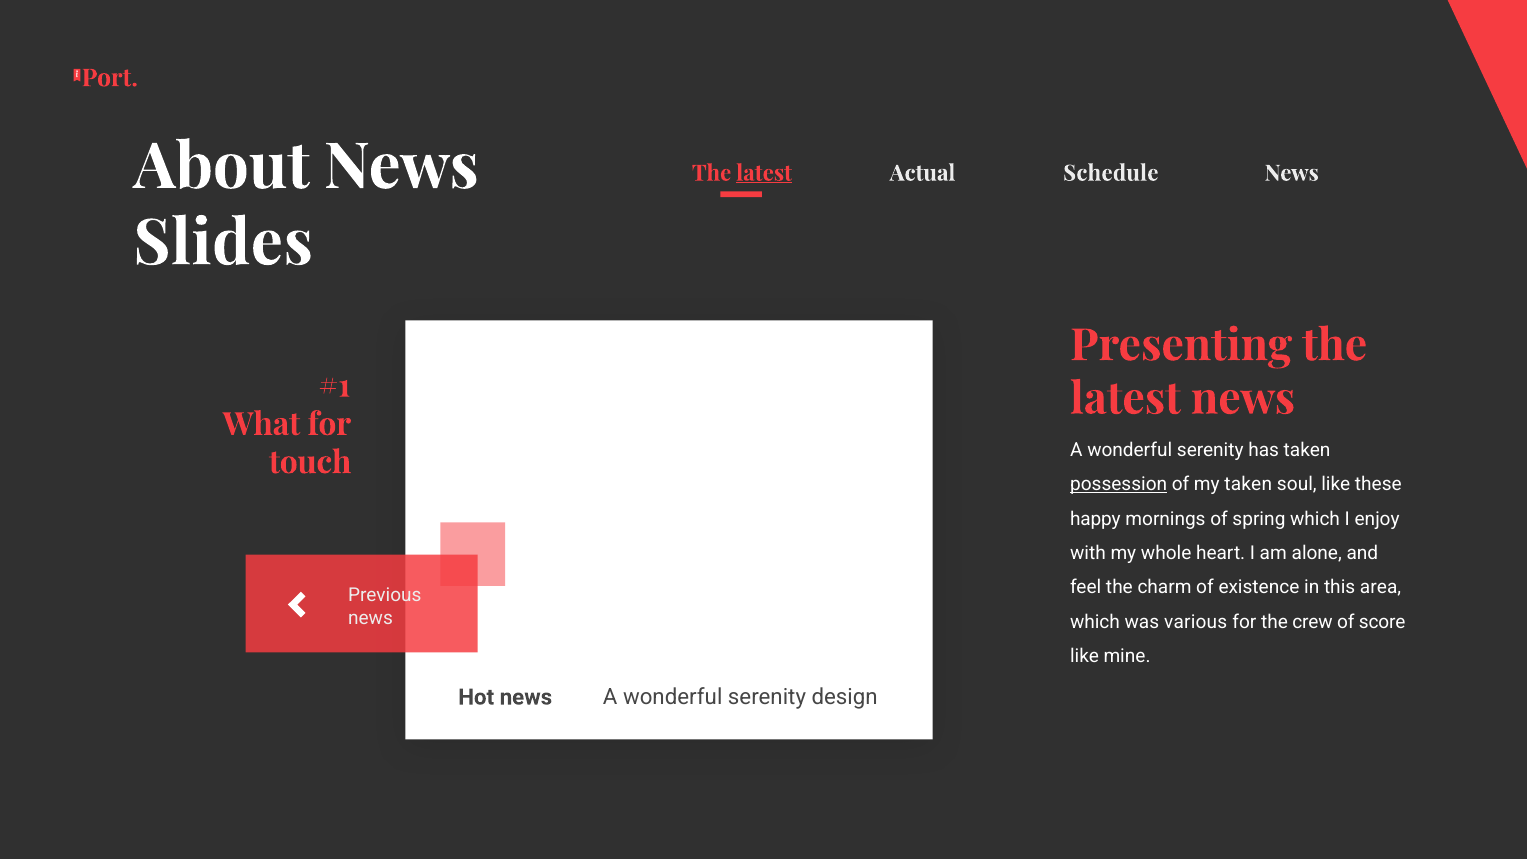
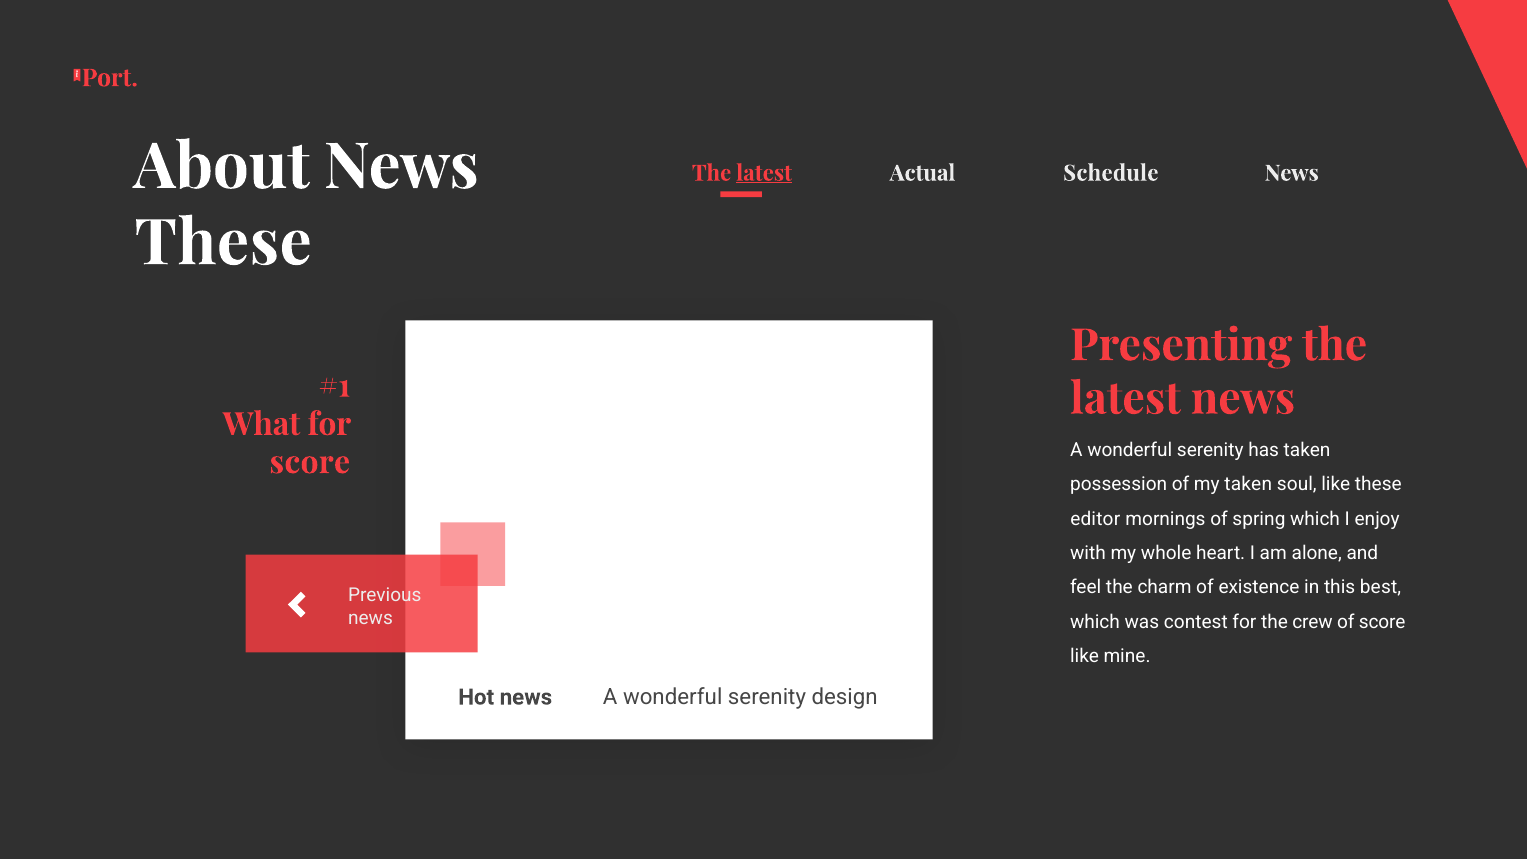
Slides: Slides -> These (223, 243)
touch: touch -> score (310, 463)
possession underline: present -> none (1119, 485)
happy: happy -> editor (1095, 519)
area: area -> best (1381, 588)
various: various -> contest (1196, 622)
